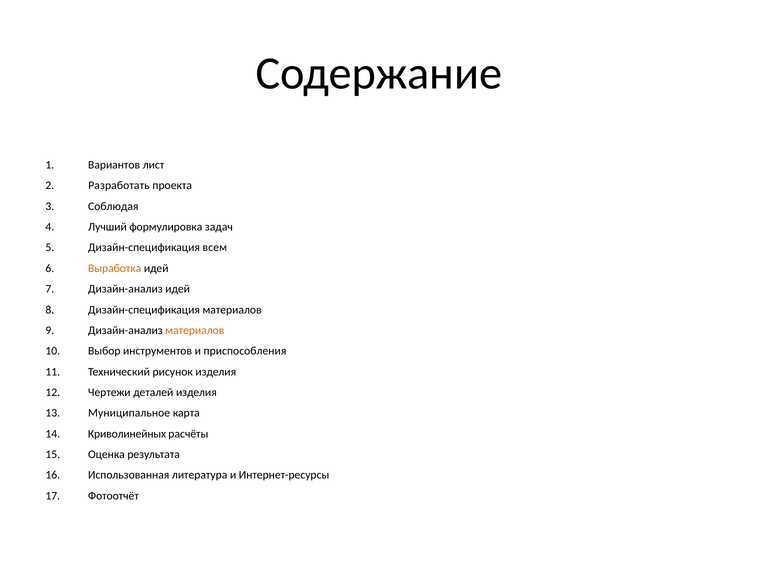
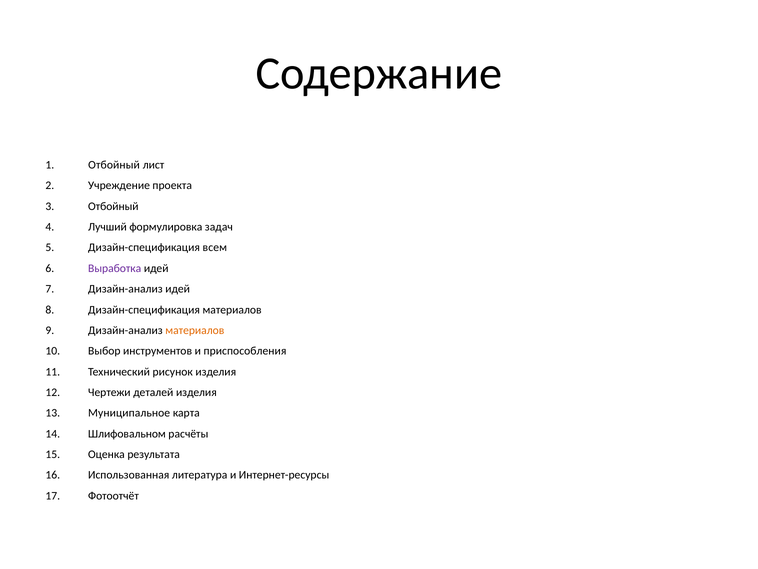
Вариантов: Вариантов -> Отбойный (114, 165)
Разработать: Разработать -> Учреждение (119, 186)
Соблюдая: Соблюдая -> Отбойный (113, 206)
Выработка colour: orange -> purple (115, 268)
Криволинейных: Криволинейных -> Шлифовальном (127, 433)
